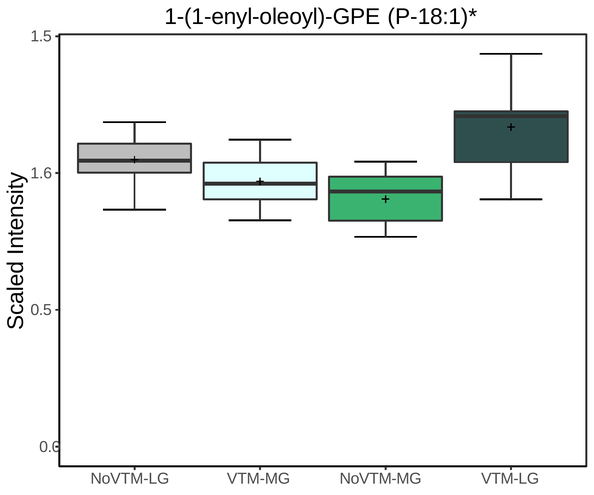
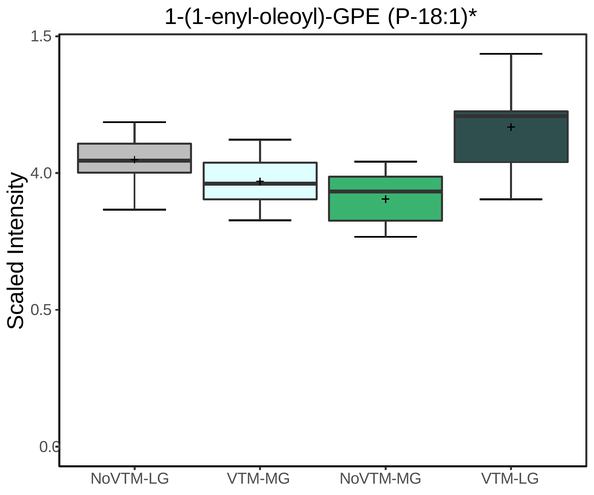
1.6: 1.6 -> 4.0 (41, 173)
